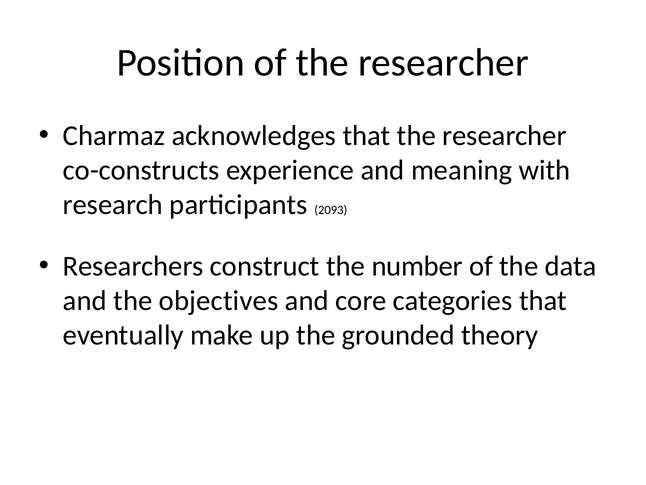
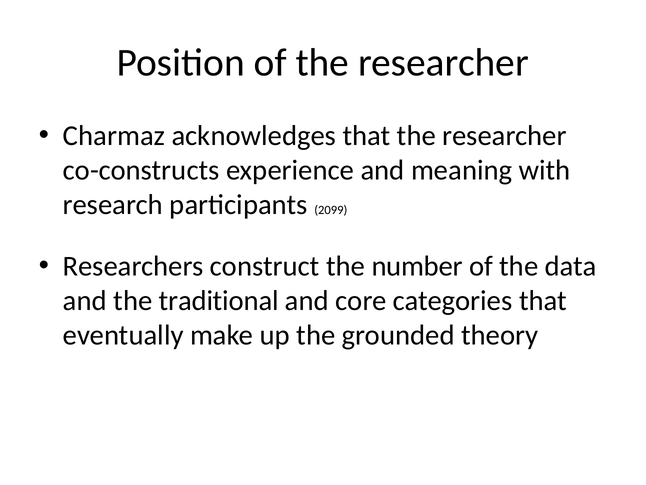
2093: 2093 -> 2099 (331, 210)
objectives: objectives -> traditional (219, 301)
